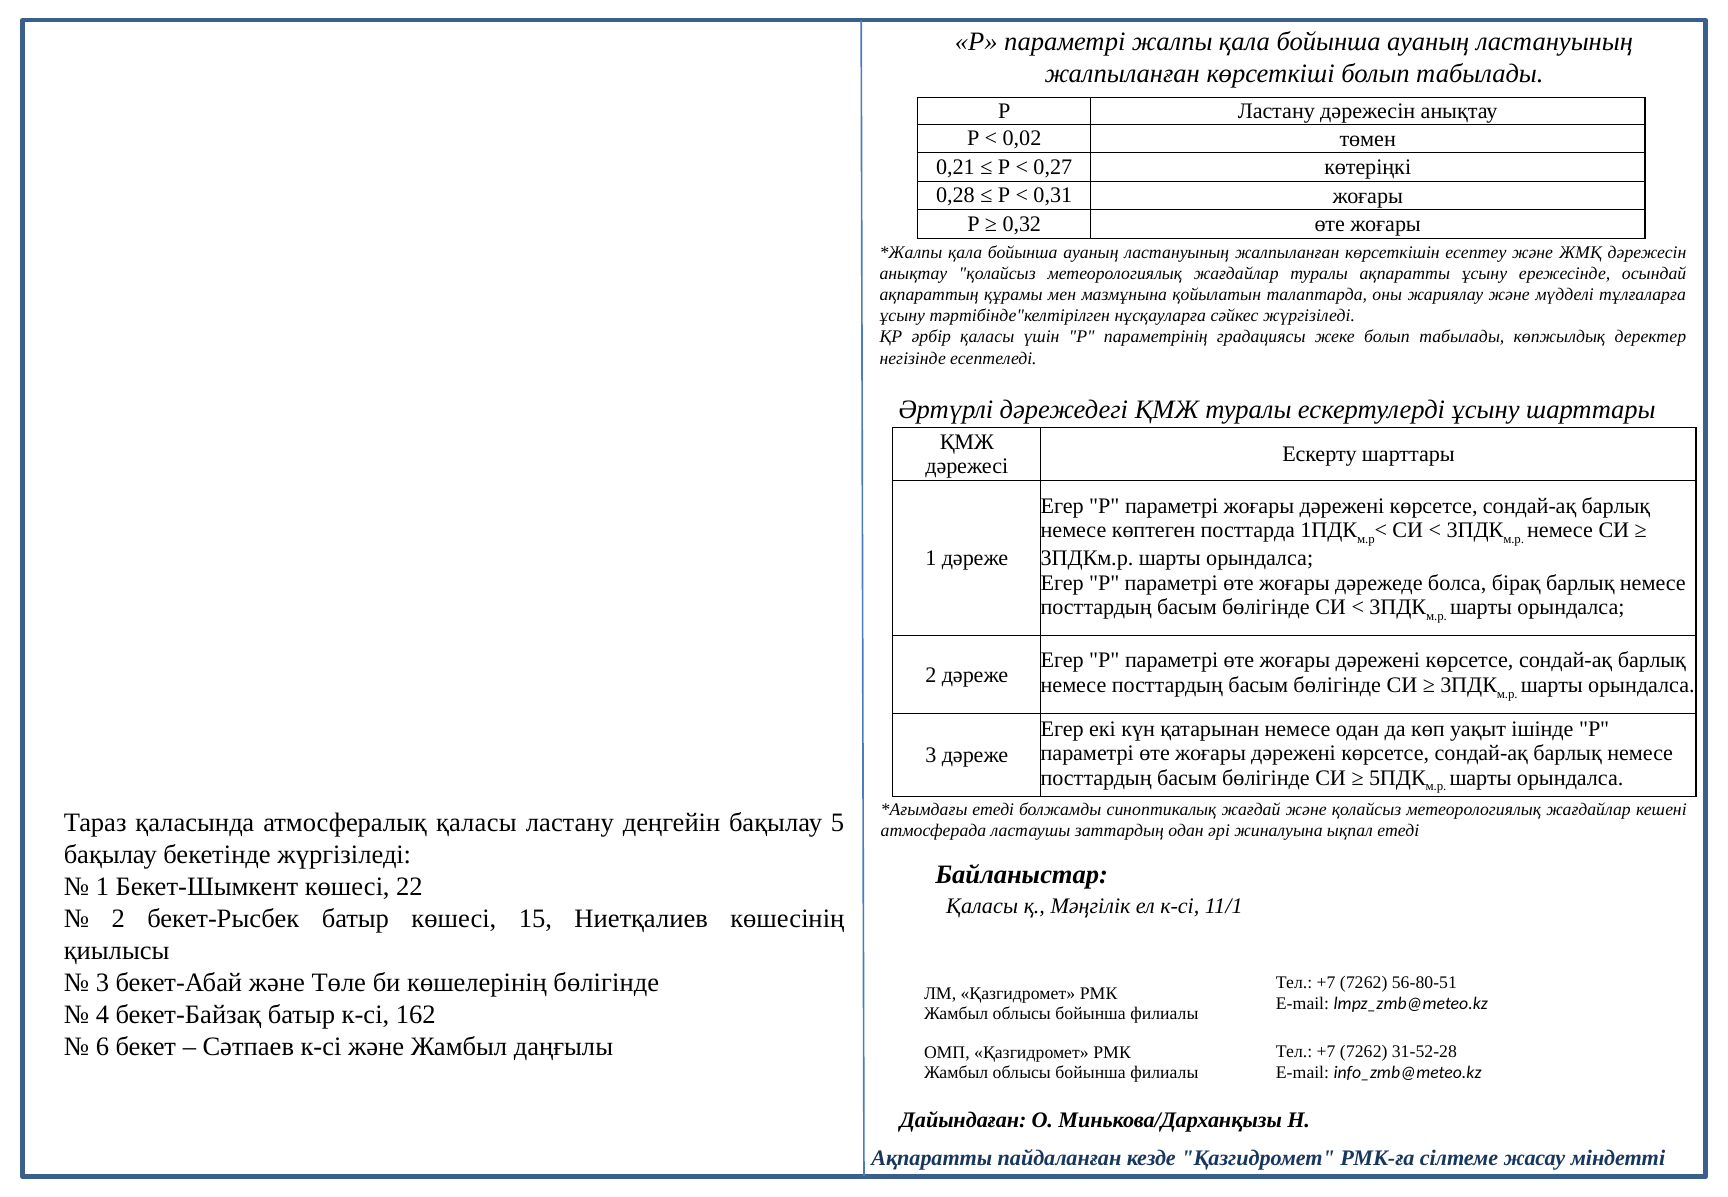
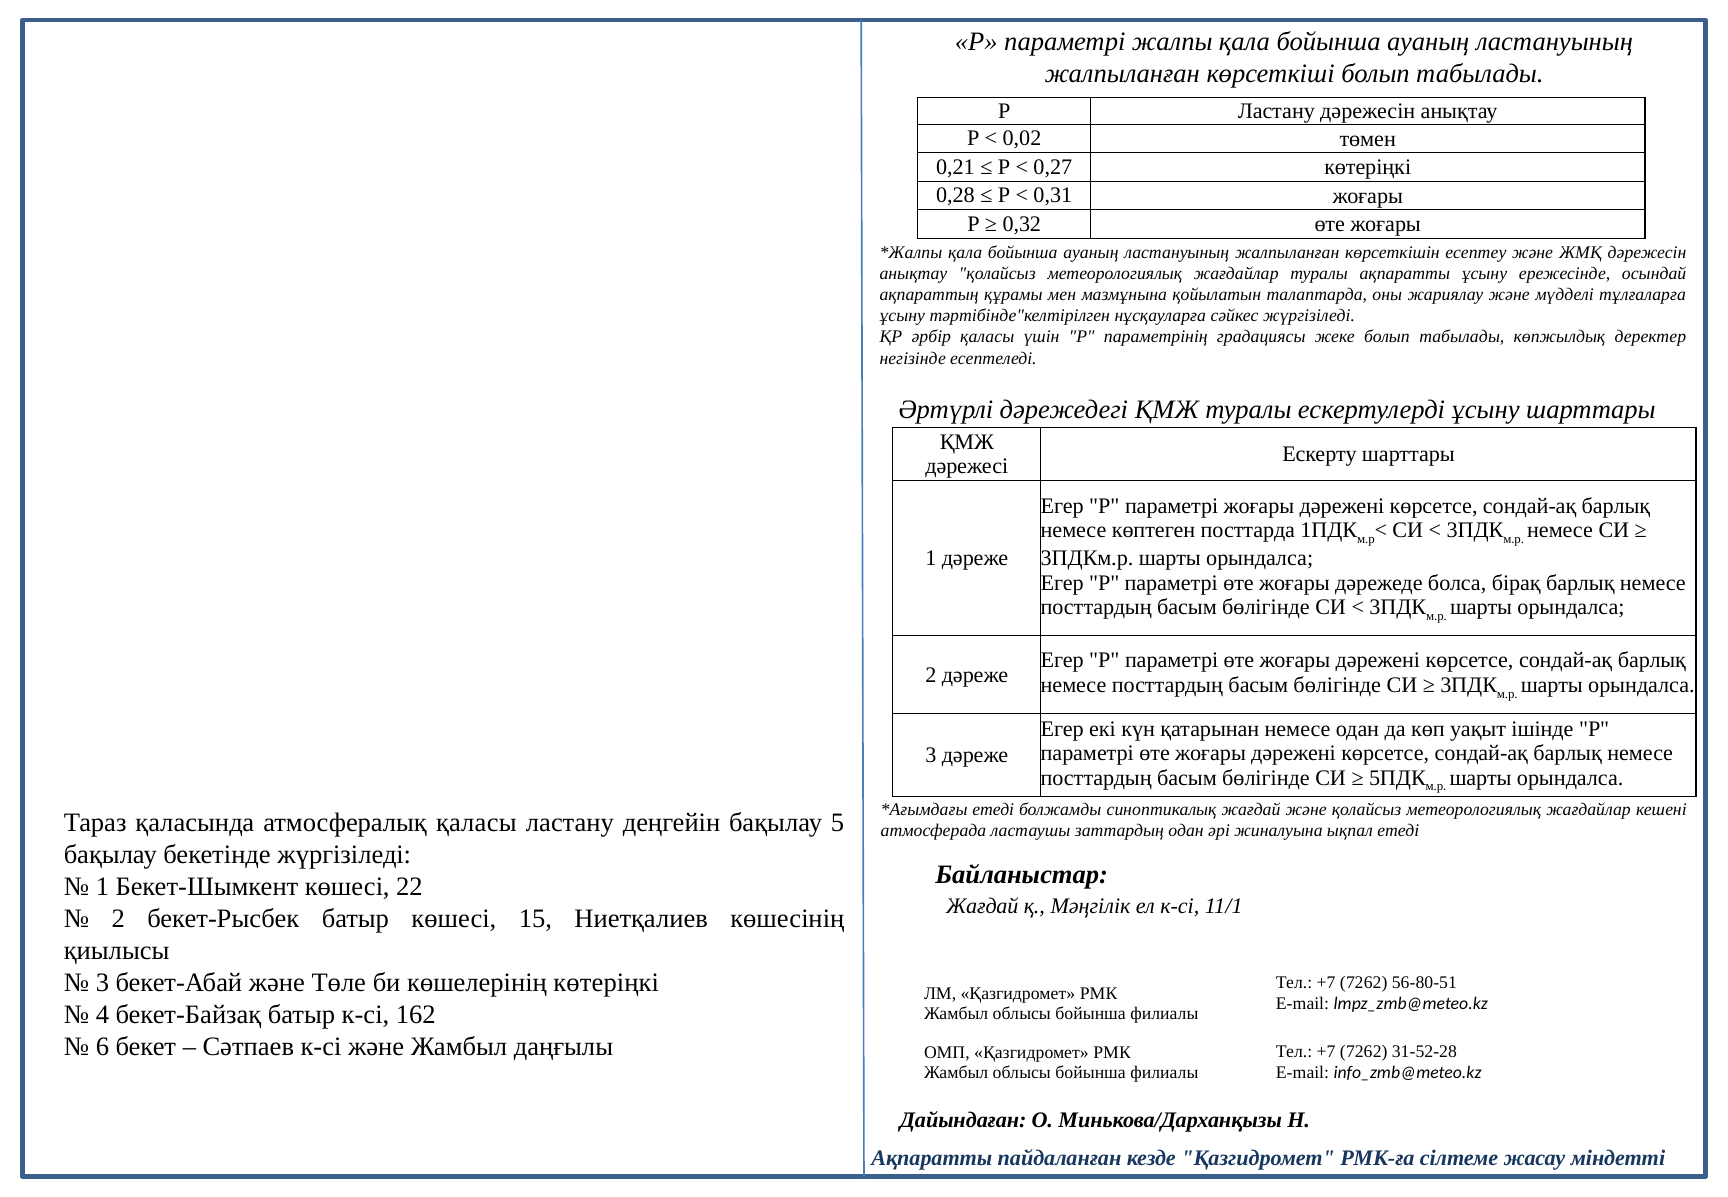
Қаласы: Қаласы -> Жағдай (982, 906)
көшелерінің бөлігінде: бөлігінде -> көтеріңкі (606, 982)
